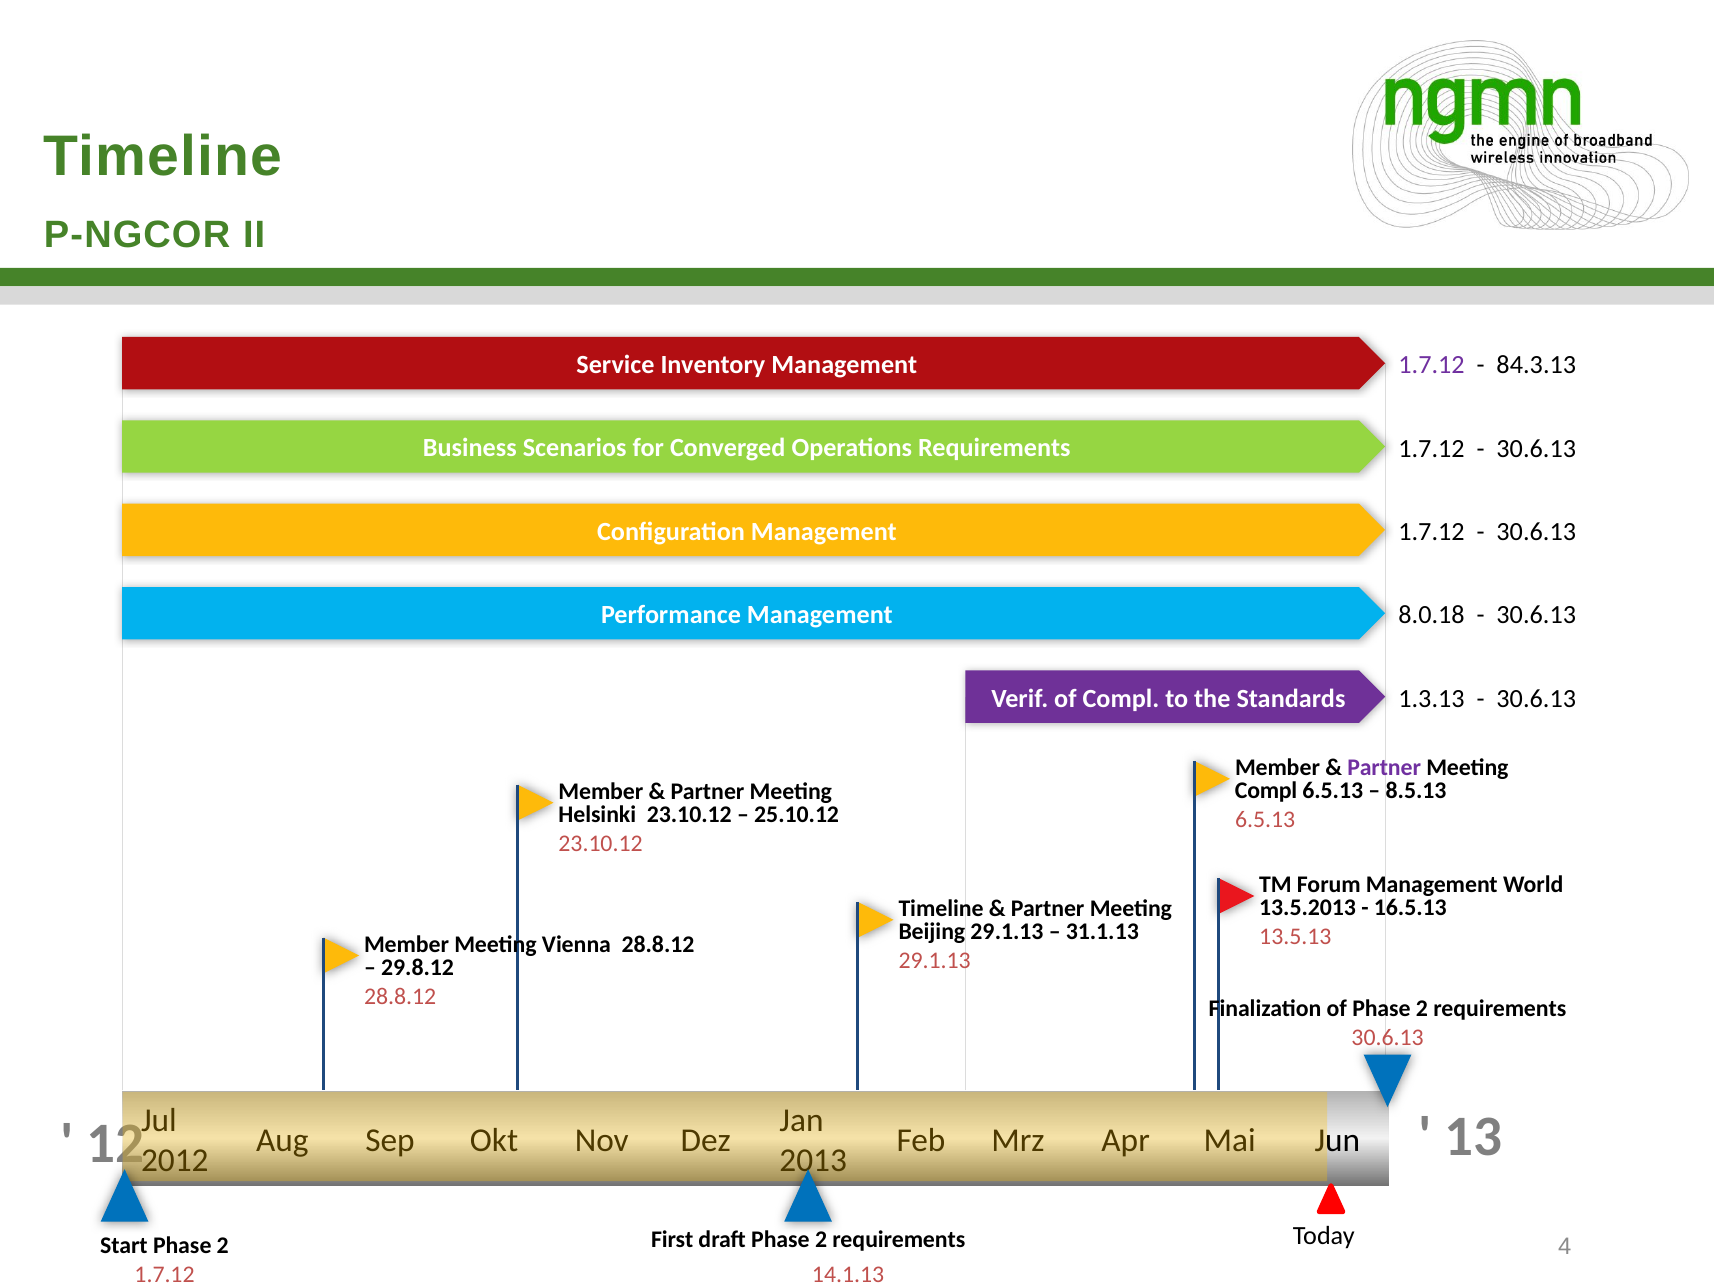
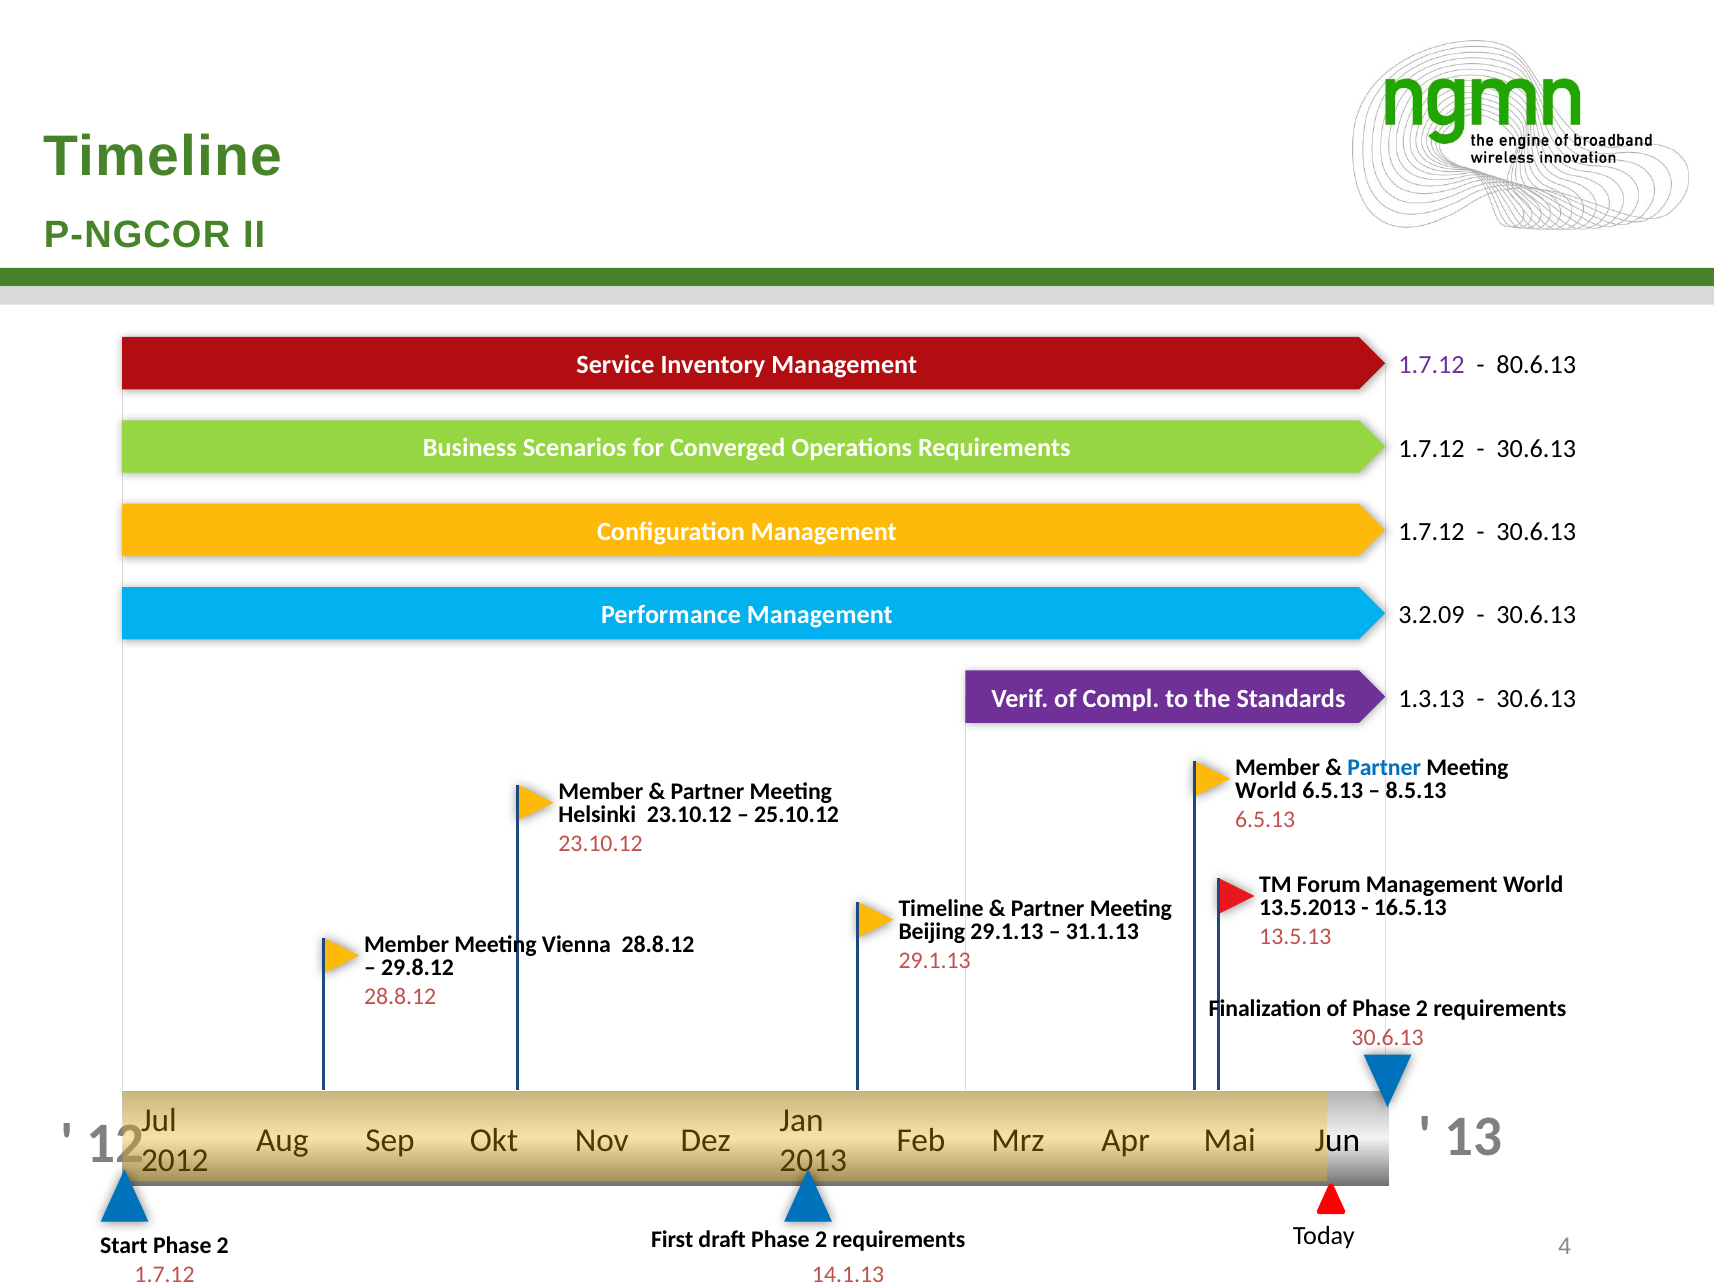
84.3.13: 84.3.13 -> 80.6.13 (1536, 365)
8.0.18: 8.0.18 -> 3.2.09 (1432, 615)
Partner colour: purple -> blue (1384, 767)
Compl: Compl -> World (1266, 790)
